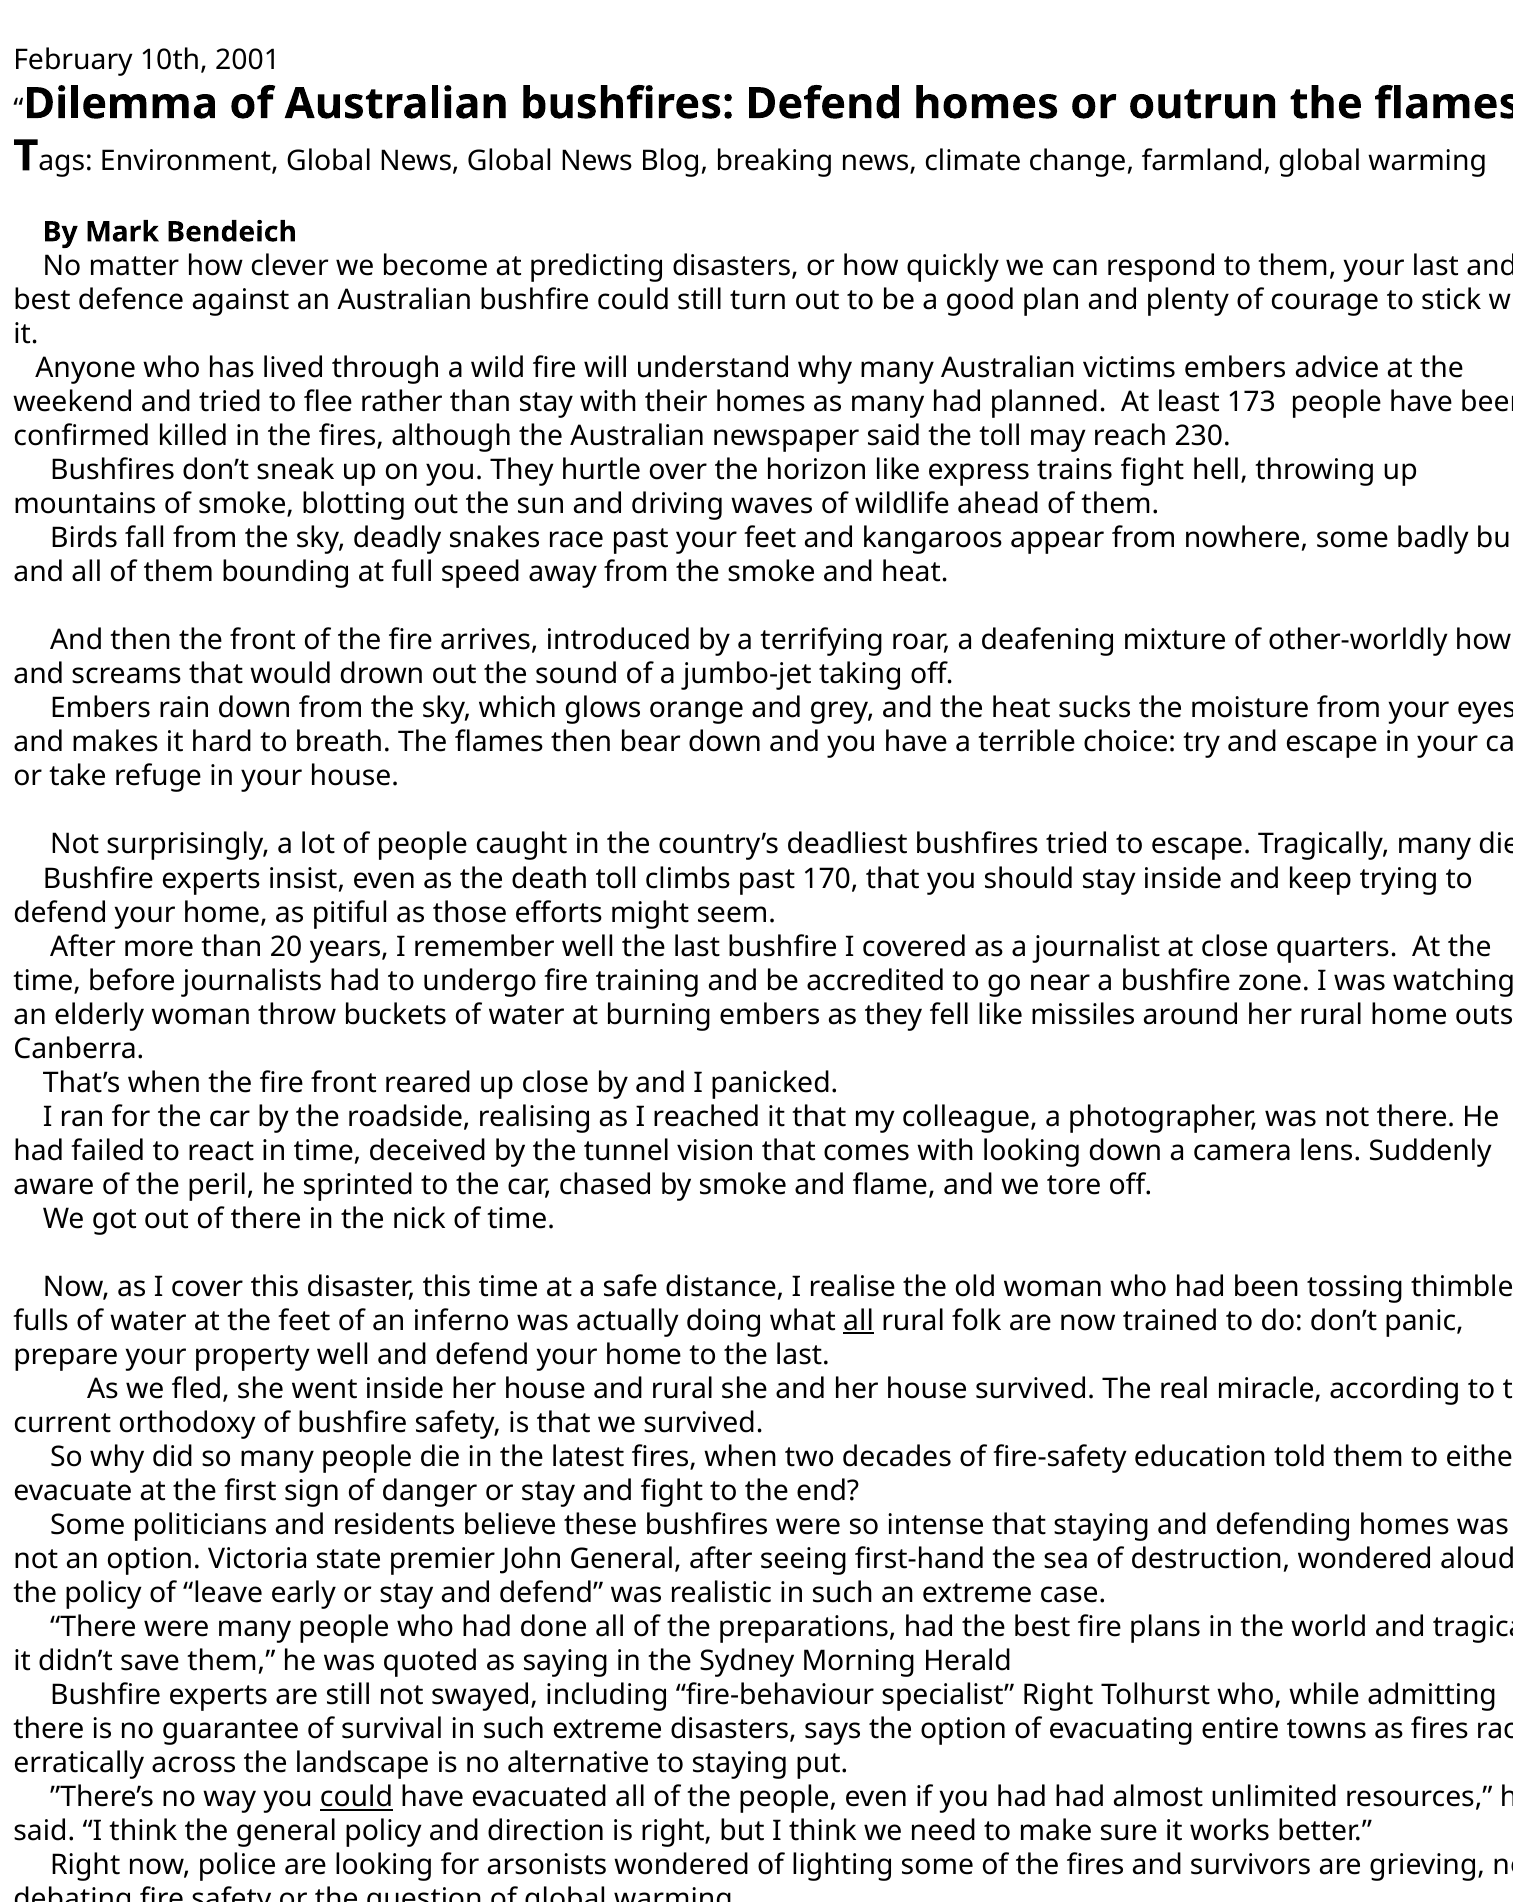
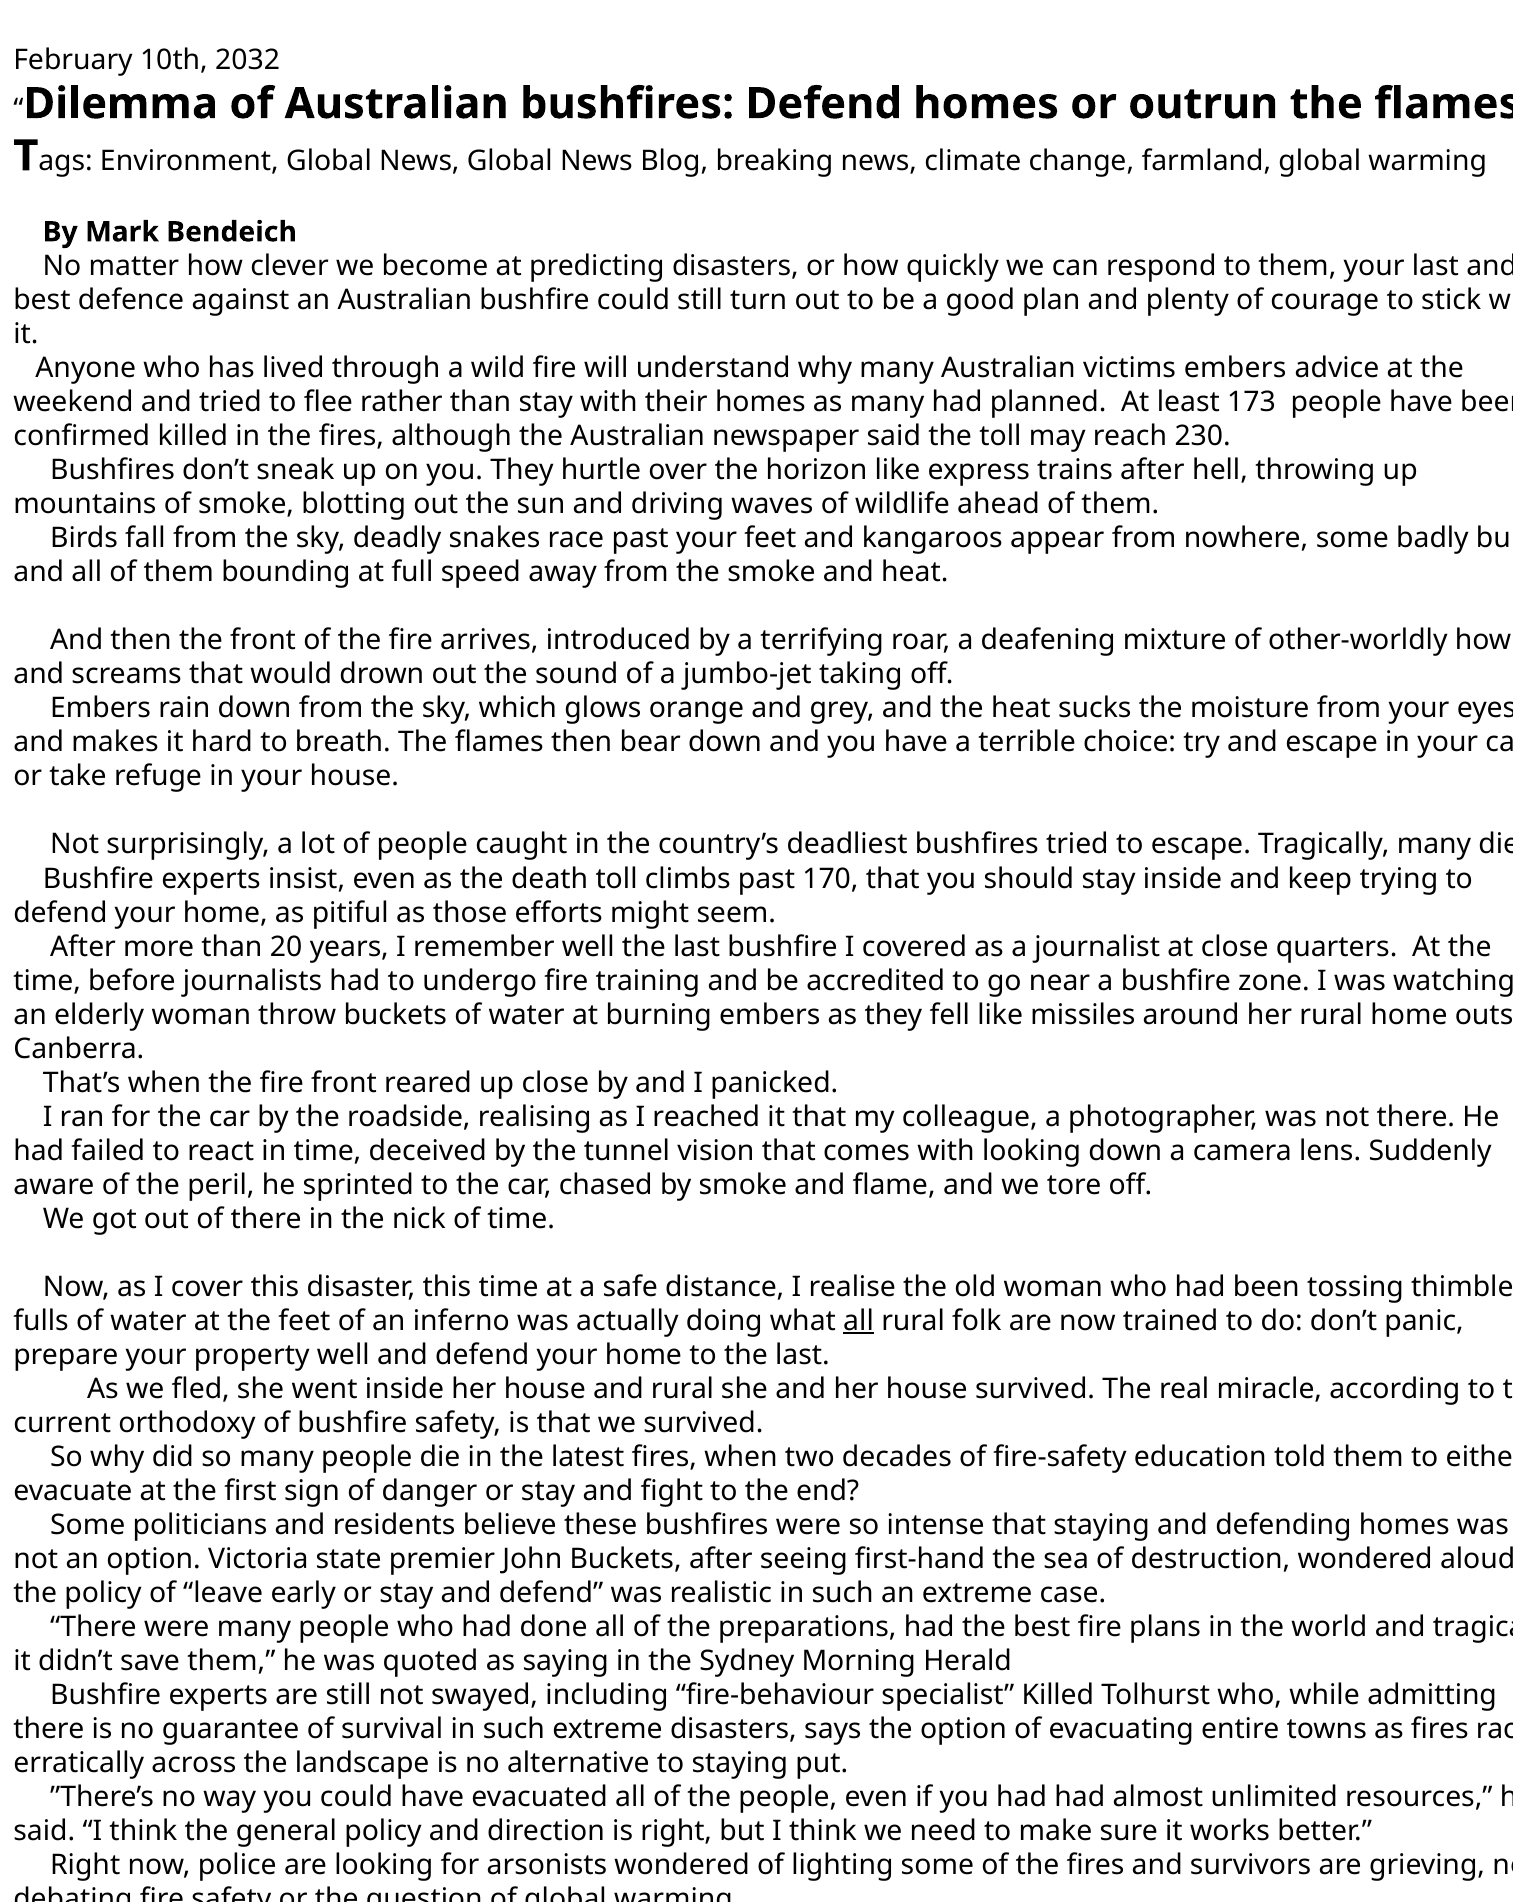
2001: 2001 -> 2032 (248, 60)
trains fight: fight -> after (1152, 470)
John General: General -> Buckets (626, 1560)
specialist Right: Right -> Killed (1058, 1696)
could underline: present -> none (356, 1798)
